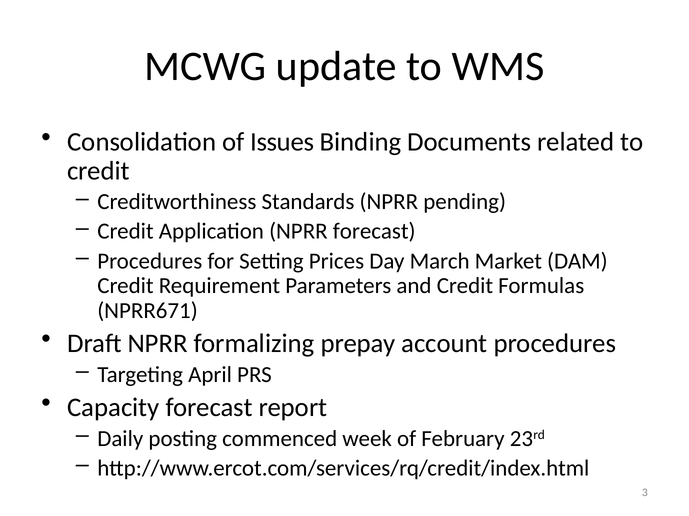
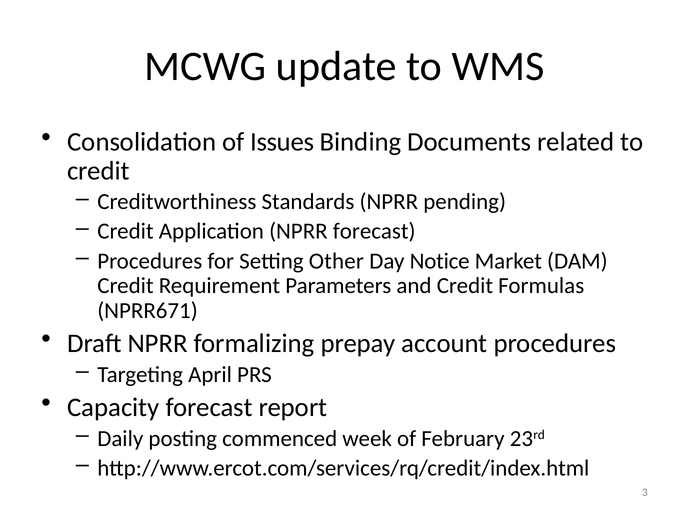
Prices: Prices -> Other (336, 261)
March: March -> Notice (440, 261)
